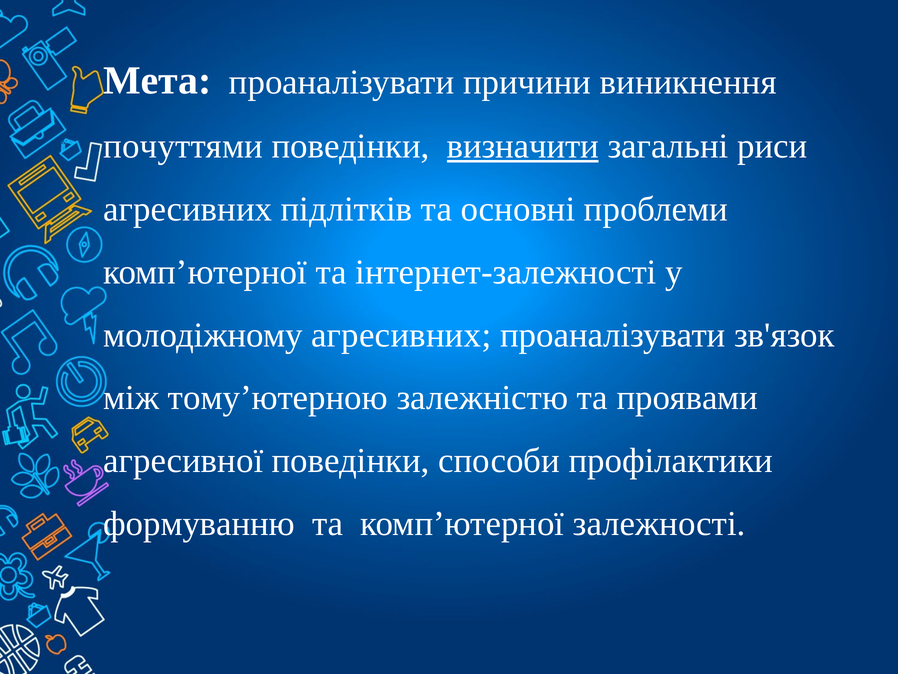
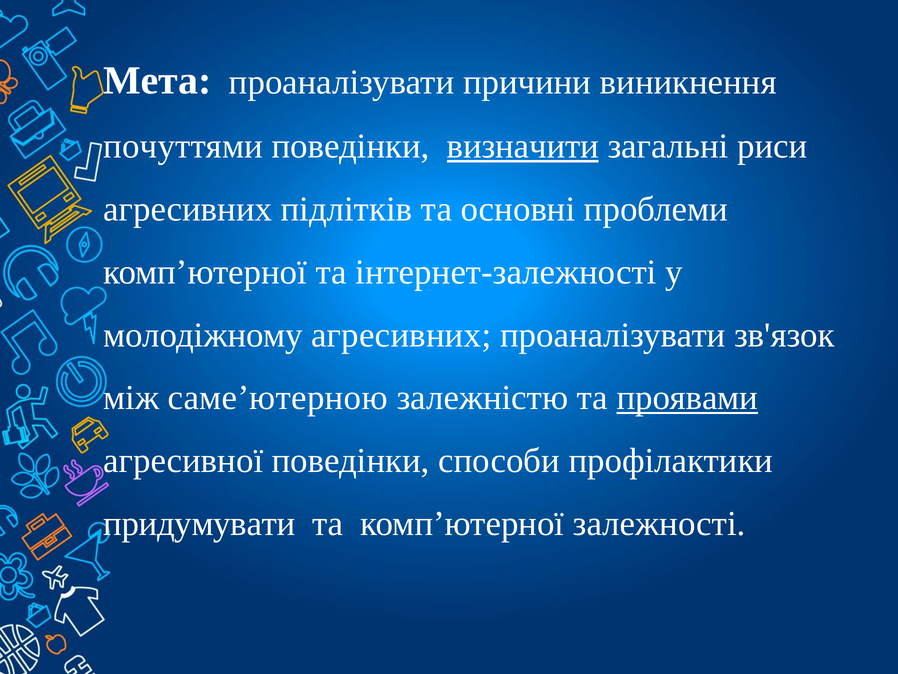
тому’ютерною: тому’ютерною -> саме’ютерною (278, 398)
проявами underline: none -> present (687, 398)
формуванню: формуванню -> придумувати (199, 523)
